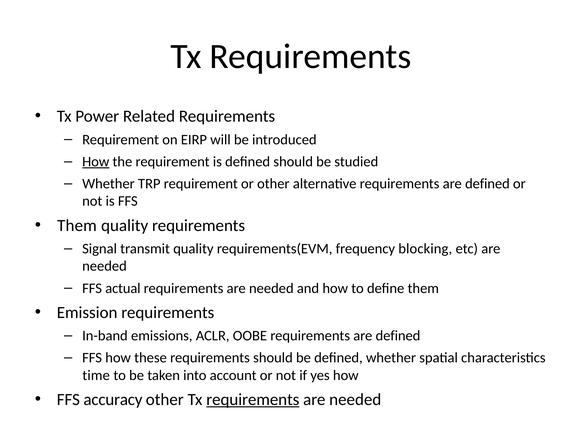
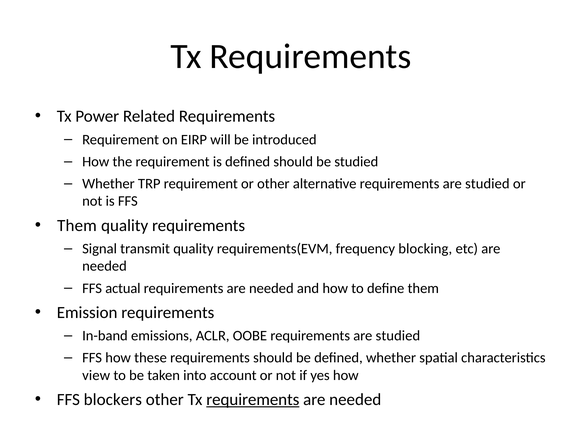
How underline: present -> none (96, 161)
alternative requirements are defined: defined -> studied (487, 183)
OOBE requirements are defined: defined -> studied (398, 335)
time: time -> view (96, 375)
accuracy: accuracy -> blockers (113, 399)
